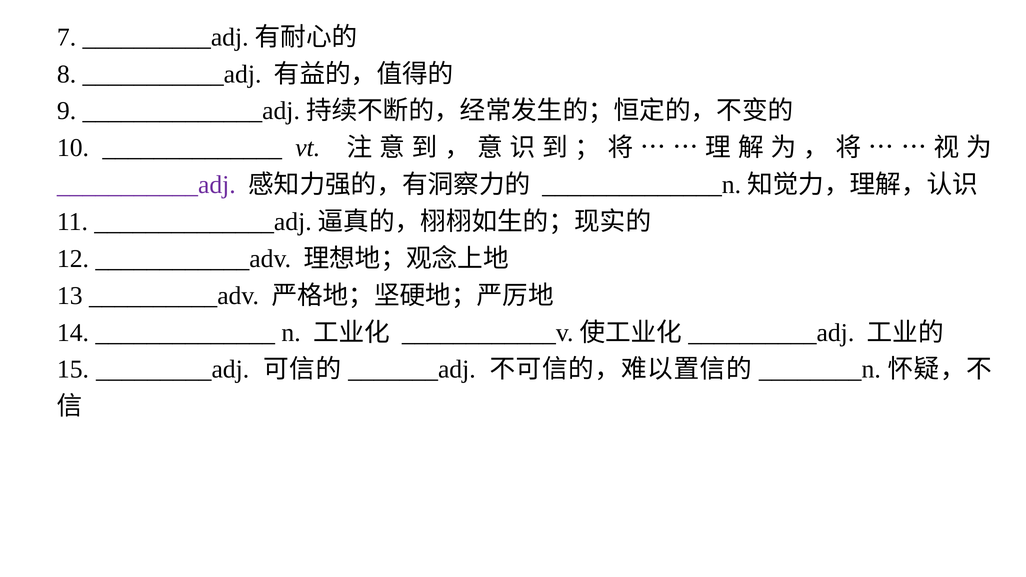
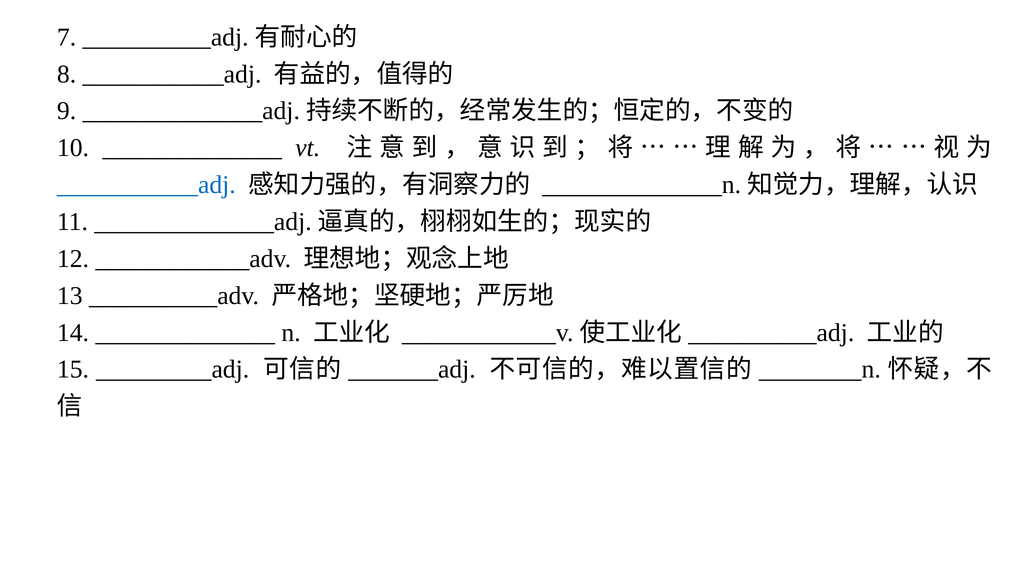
___________adj colour: purple -> blue (146, 185)
